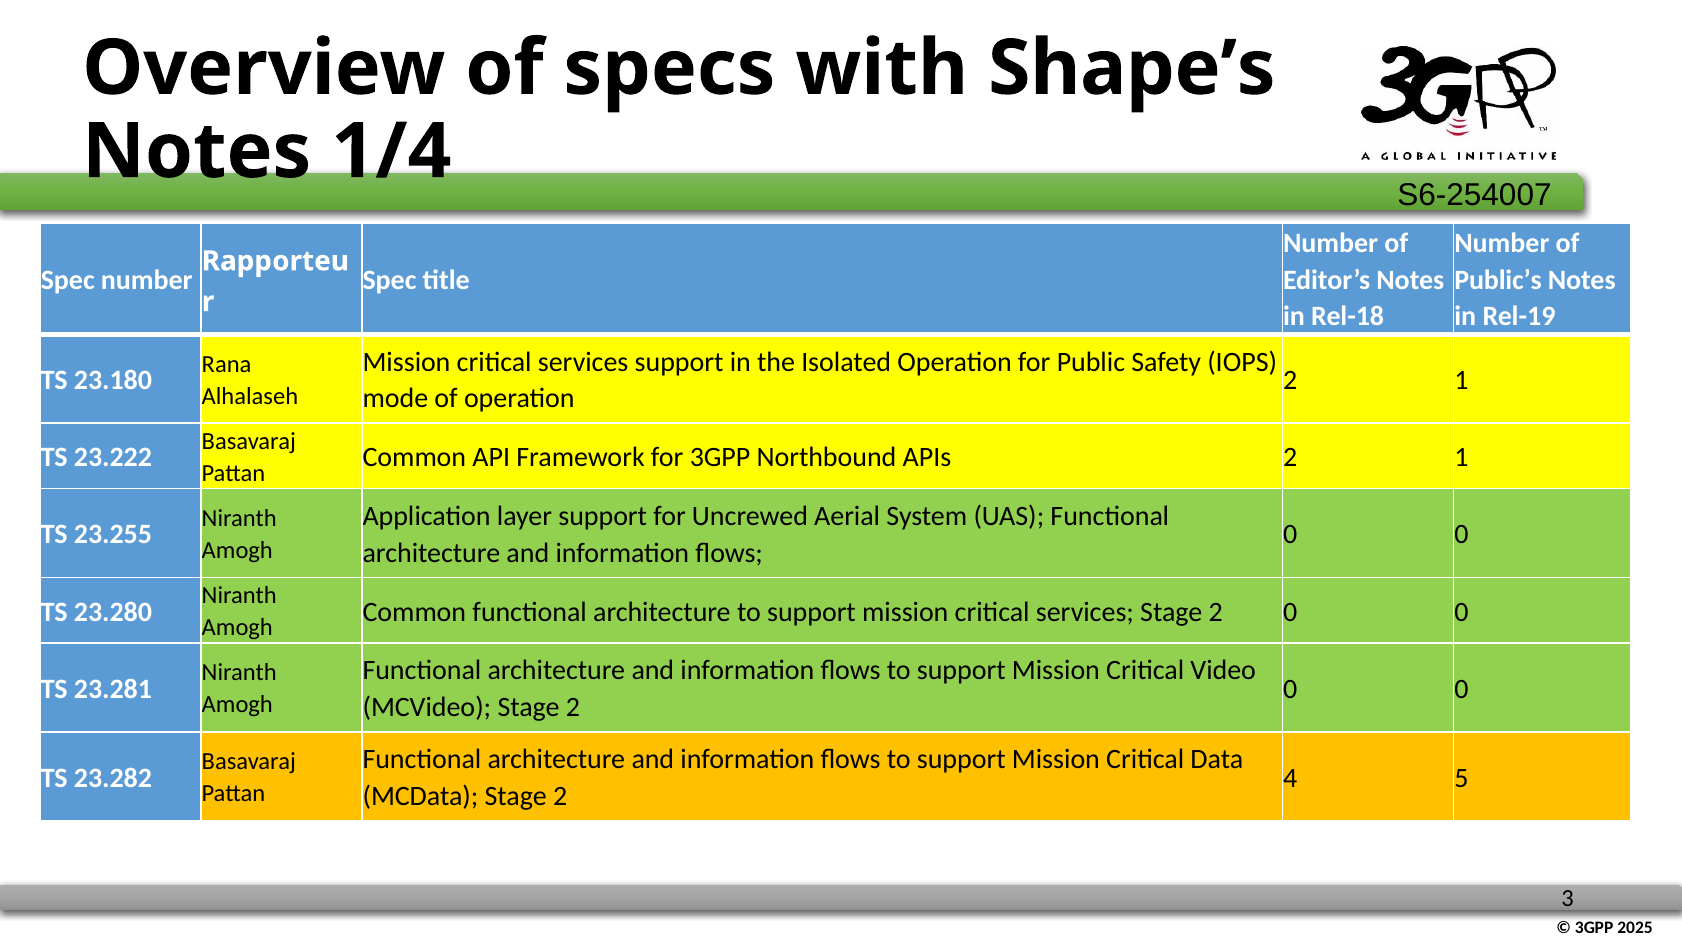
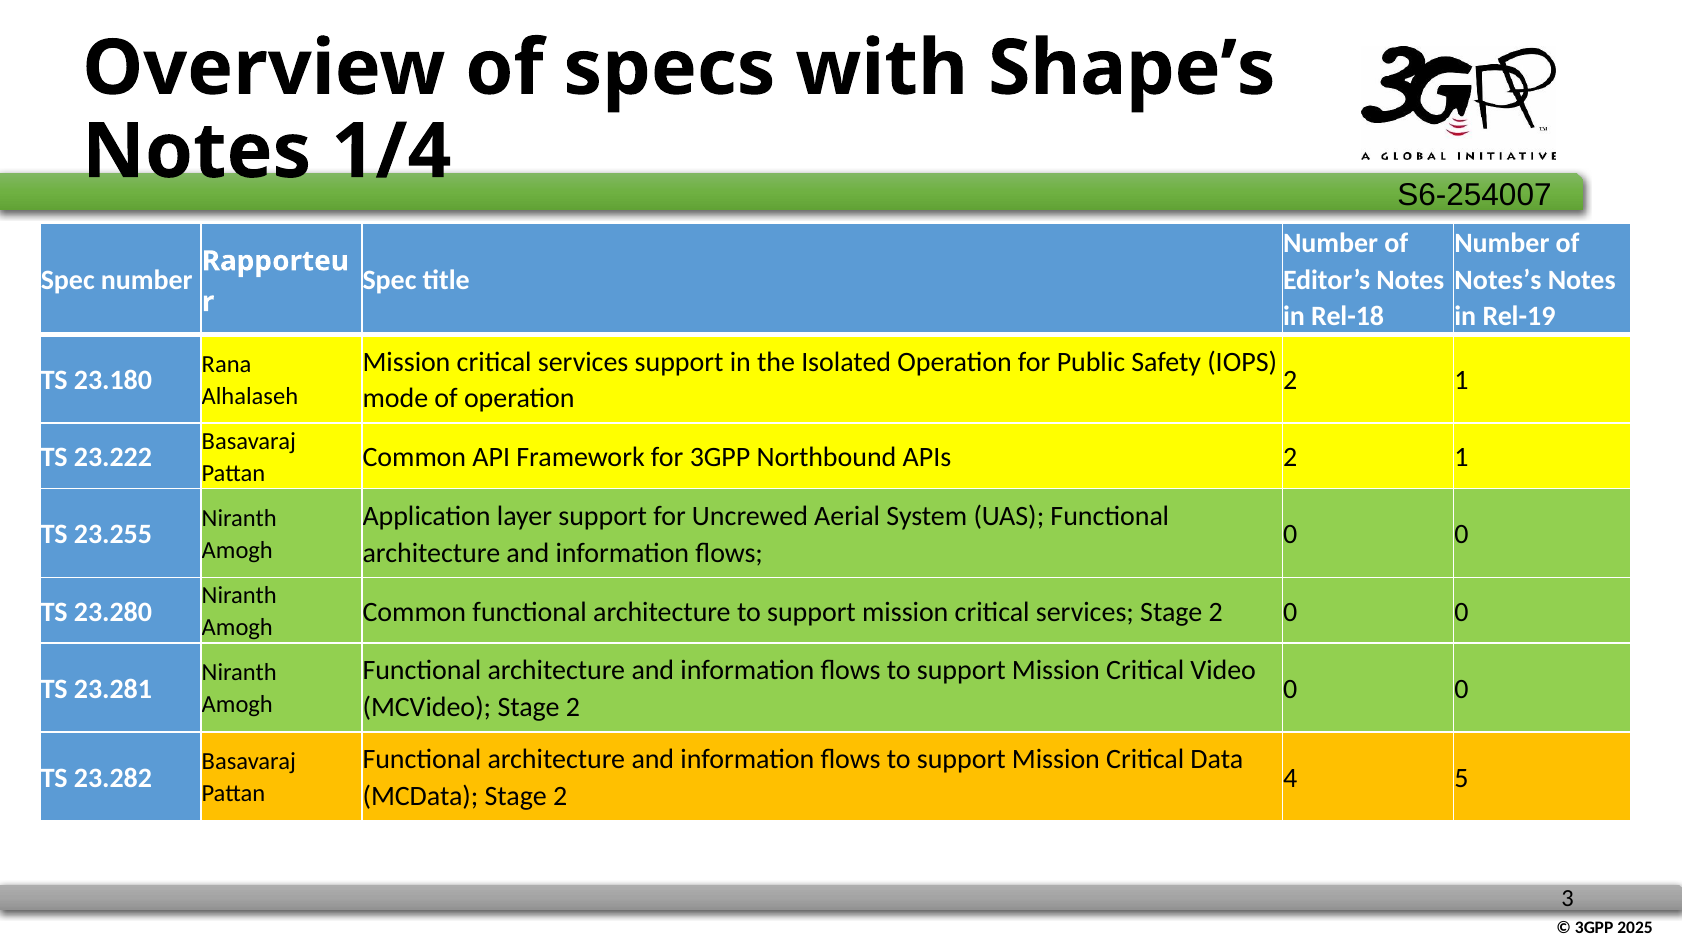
Public’s: Public’s -> Notes’s (1498, 280)
